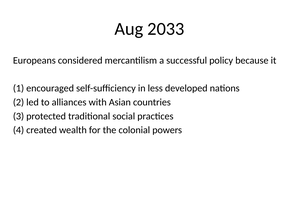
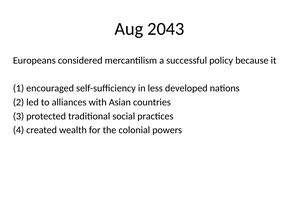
2033: 2033 -> 2043 (166, 29)
